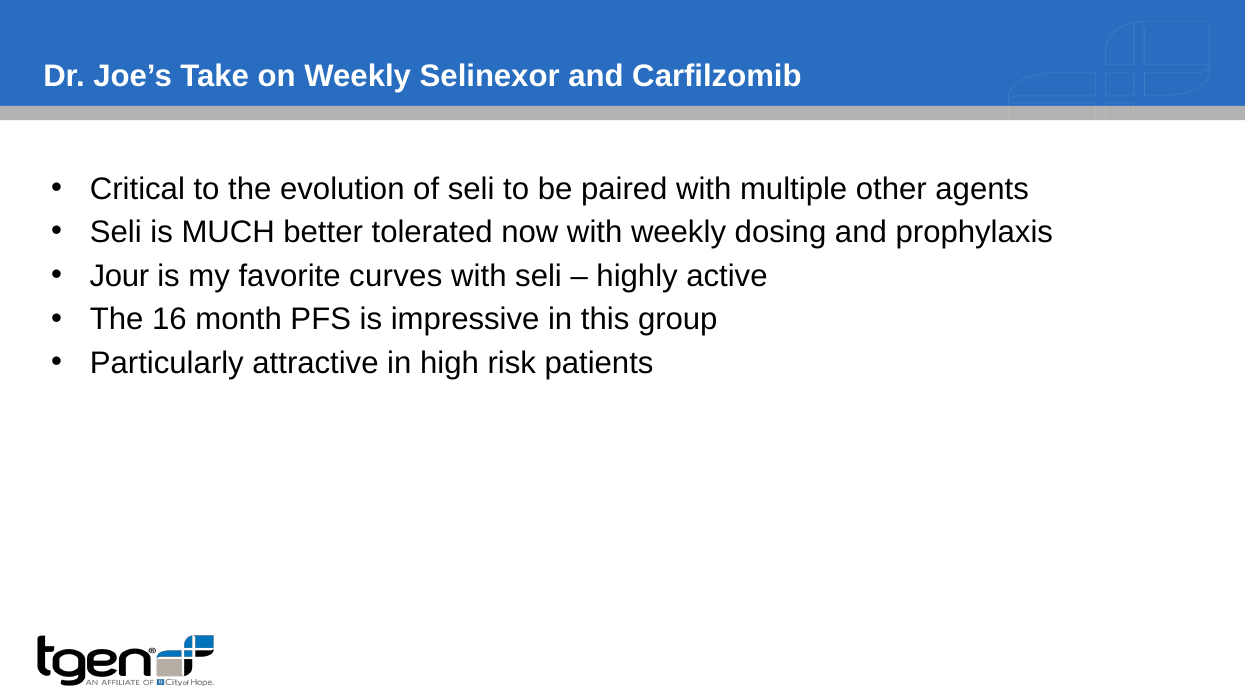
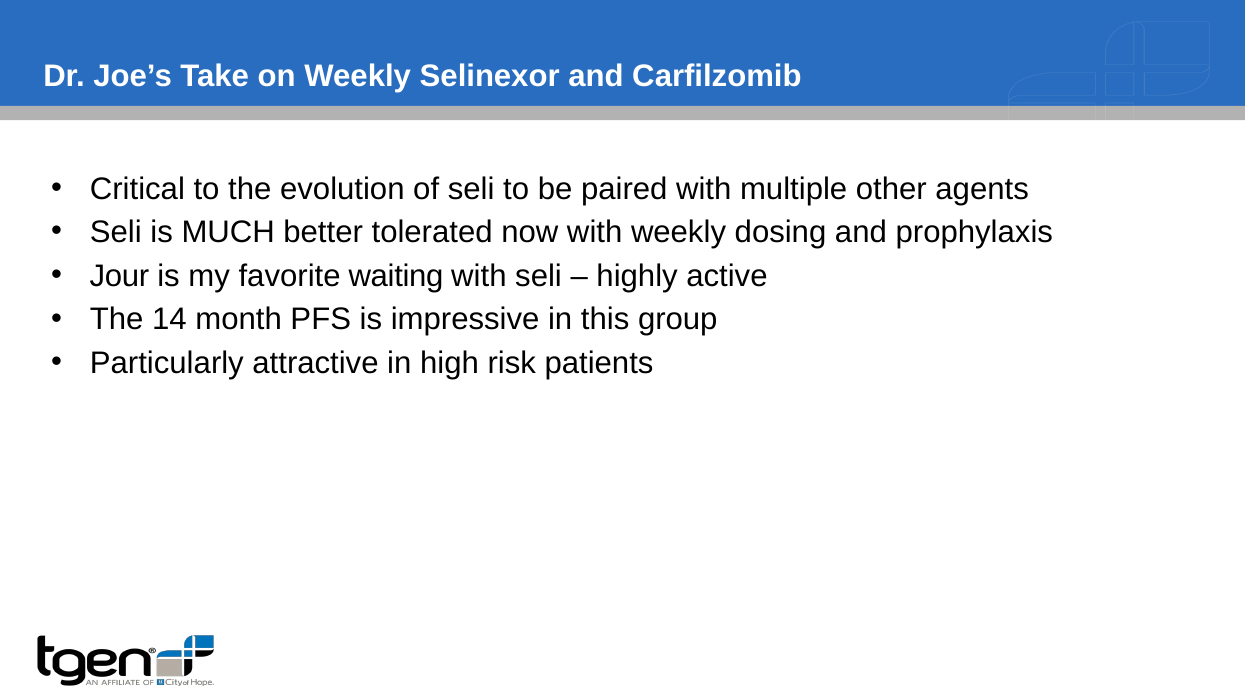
curves: curves -> waiting (396, 276)
16: 16 -> 14 (169, 320)
